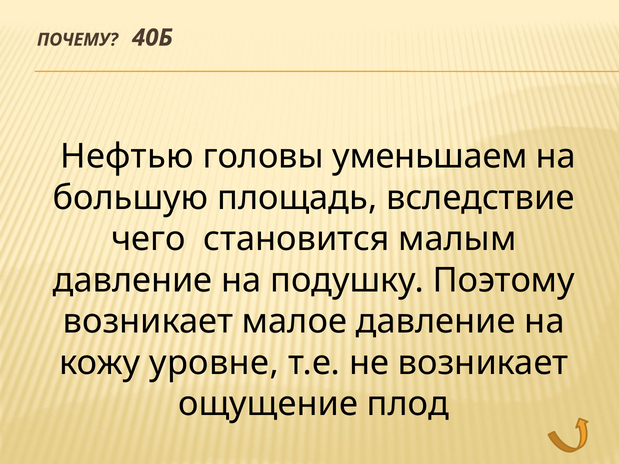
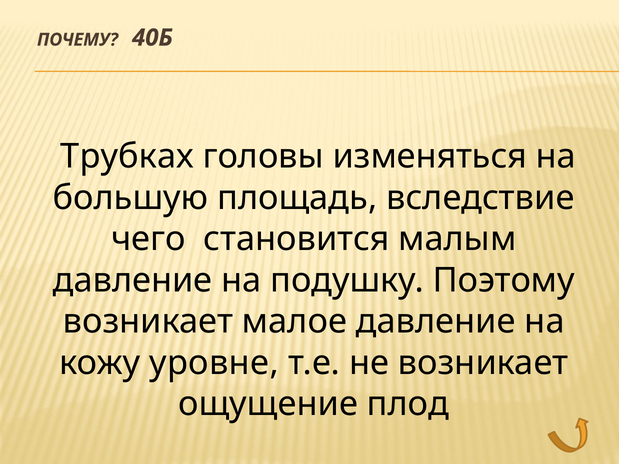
Нефтью: Нефтью -> Трубках (127, 157)
уменьшаем: уменьшаем -> изменяться (430, 157)
